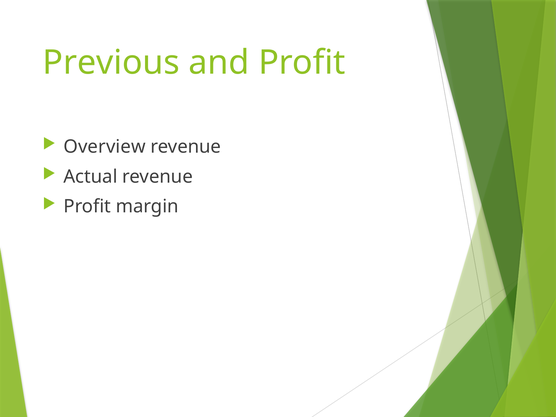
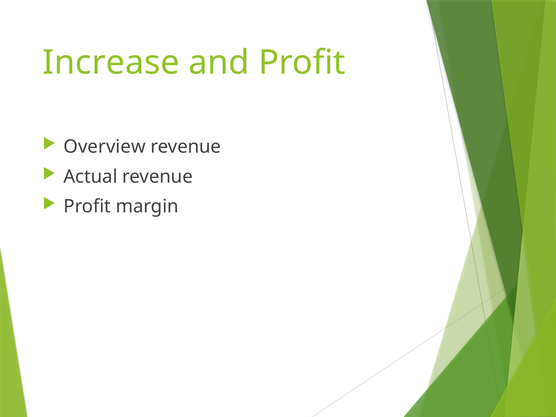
Previous: Previous -> Increase (111, 63)
